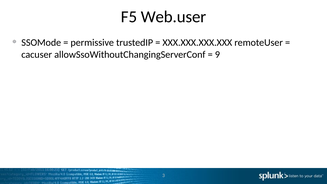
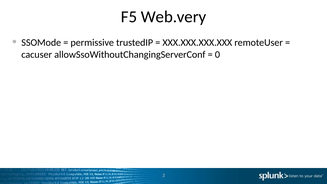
Web.user: Web.user -> Web.very (173, 17)
9: 9 -> 0 (217, 55)
